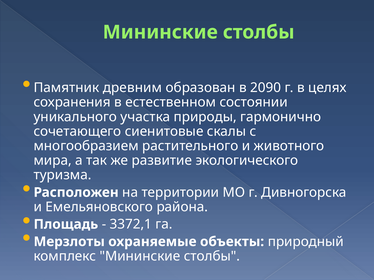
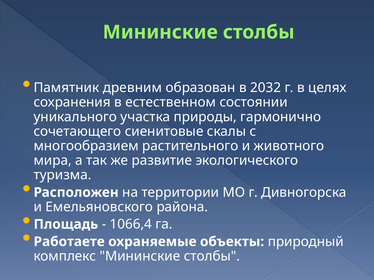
2090: 2090 -> 2032 (266, 88)
3372,1: 3372,1 -> 1066,4 (131, 225)
Мерзлоты: Мерзлоты -> Работаете (69, 242)
